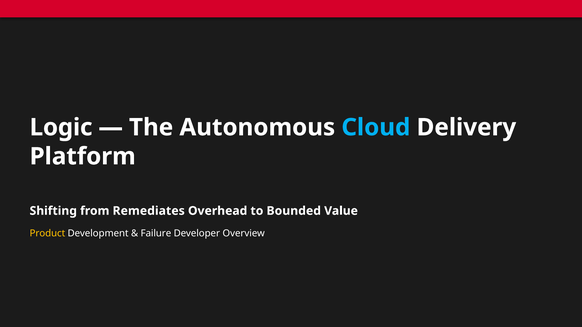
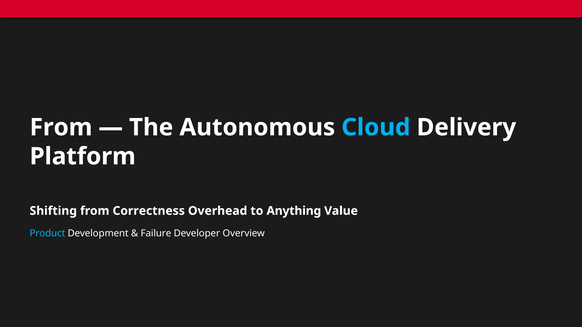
Logic: Logic -> From (61, 128)
Remediates: Remediates -> Correctness (149, 211)
Bounded: Bounded -> Anything (294, 211)
Product colour: yellow -> light blue (47, 233)
